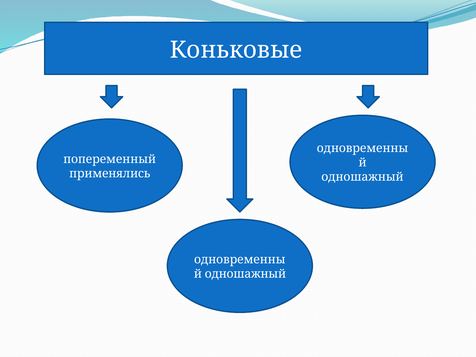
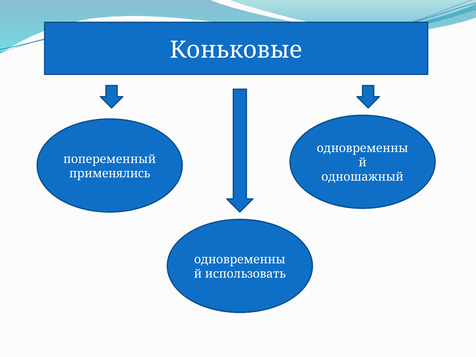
одношажный: одношажный -> использовать (245, 274)
